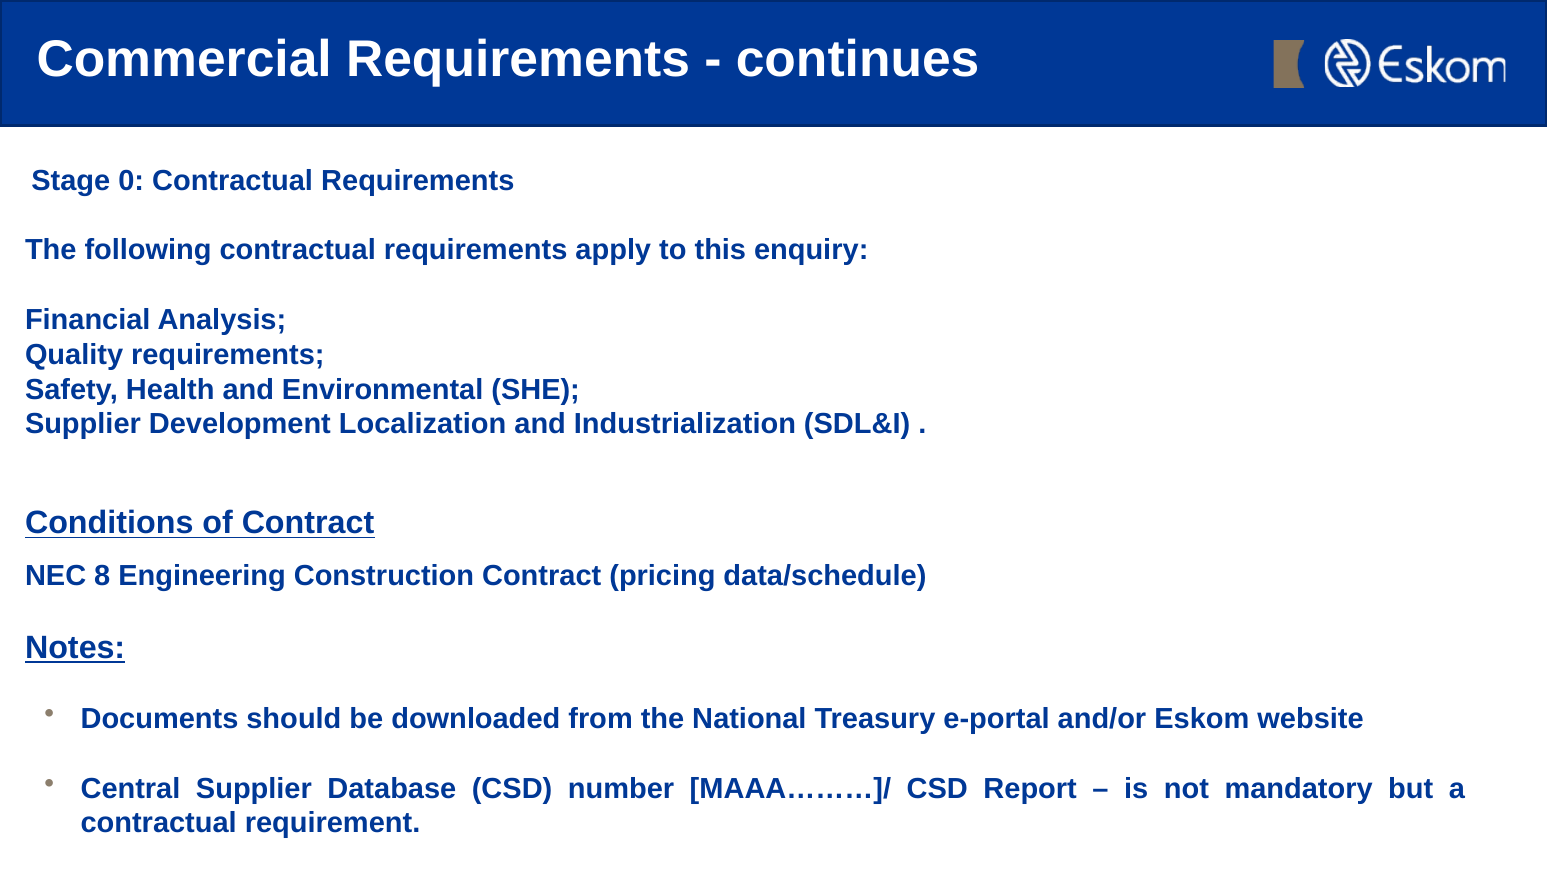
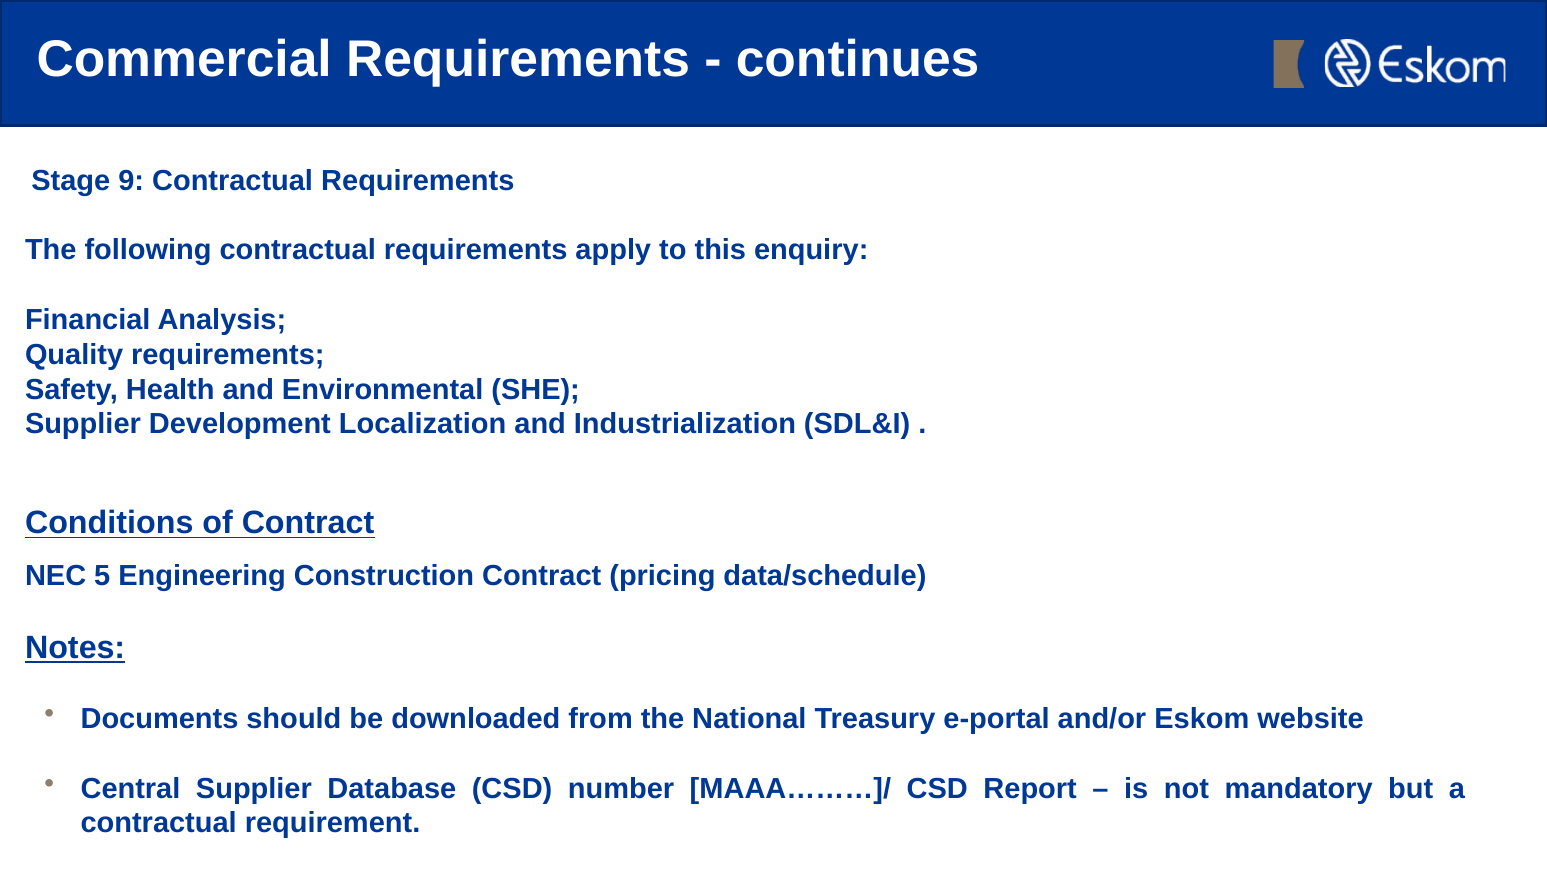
0: 0 -> 9 (131, 181)
8: 8 -> 5 (102, 576)
